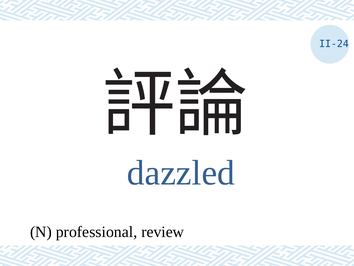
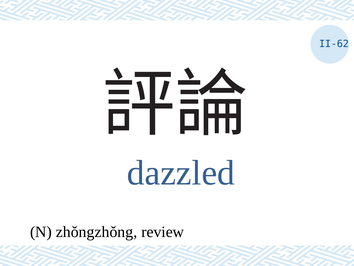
II-24: II-24 -> II-62 (334, 44)
professional: professional -> zhǒngzhǒng (97, 231)
